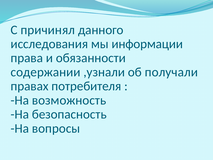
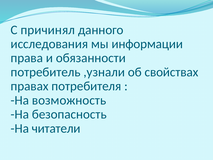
содержании: содержании -> потребитель (46, 72)
получали: получали -> свойствах (171, 72)
вопросы: вопросы -> читатели (56, 128)
